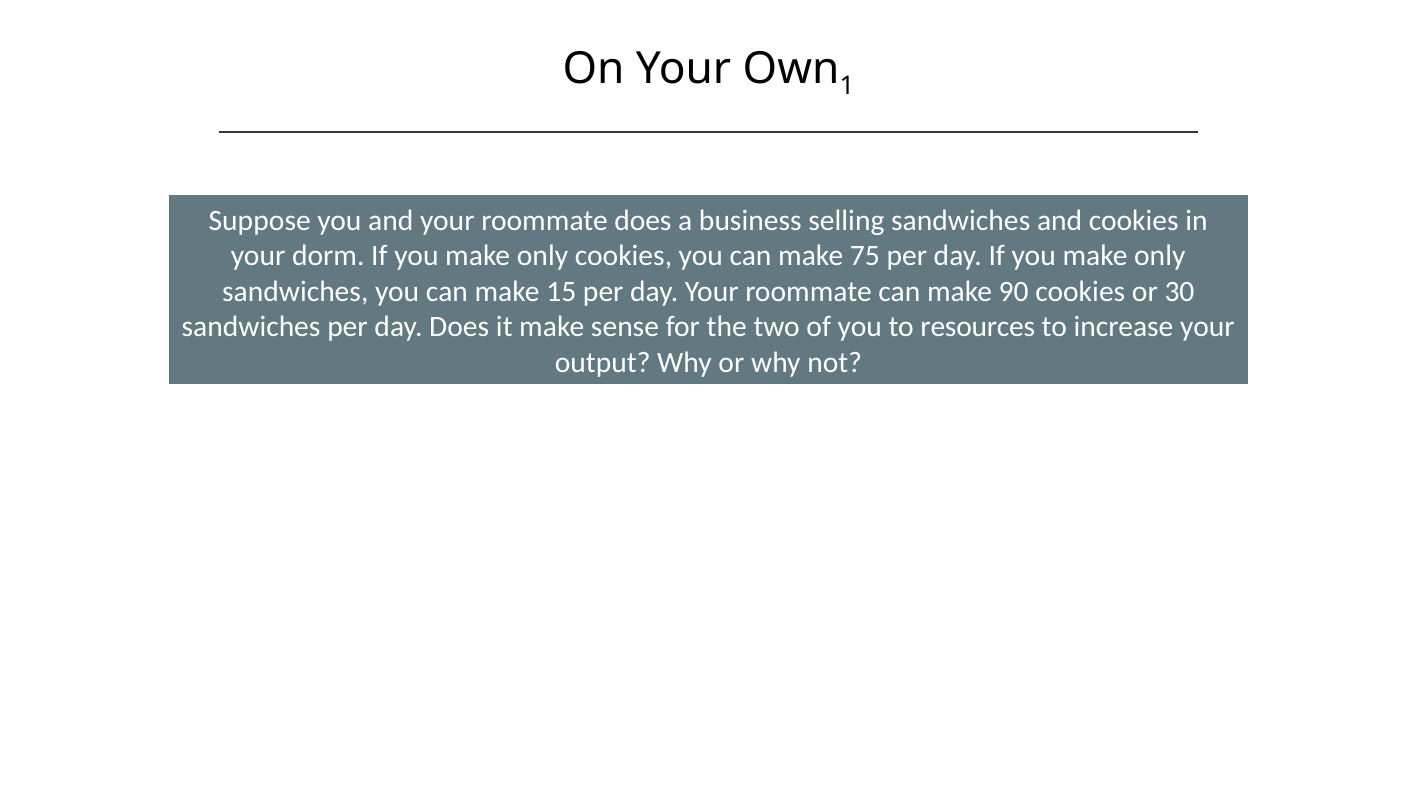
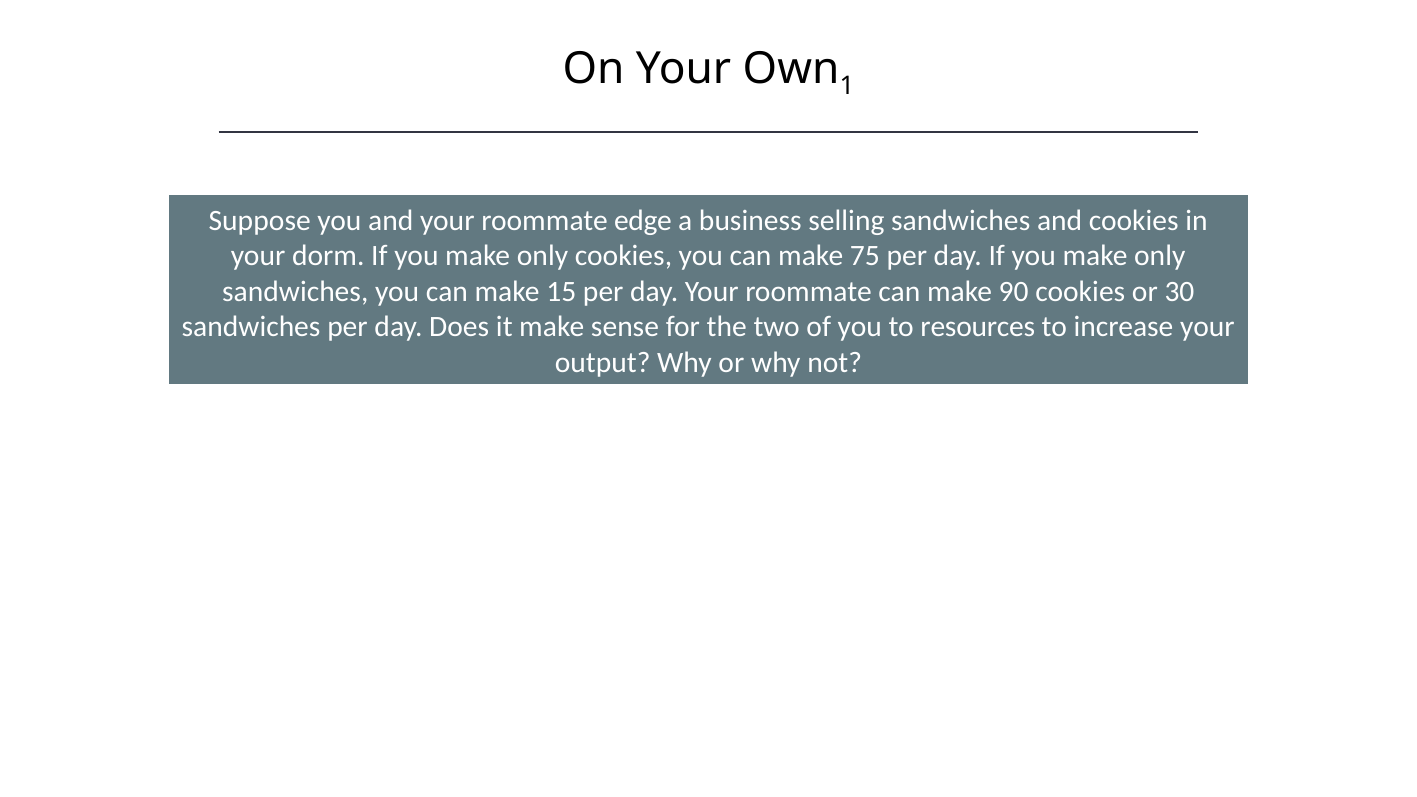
roommate does: does -> edge (643, 221)
